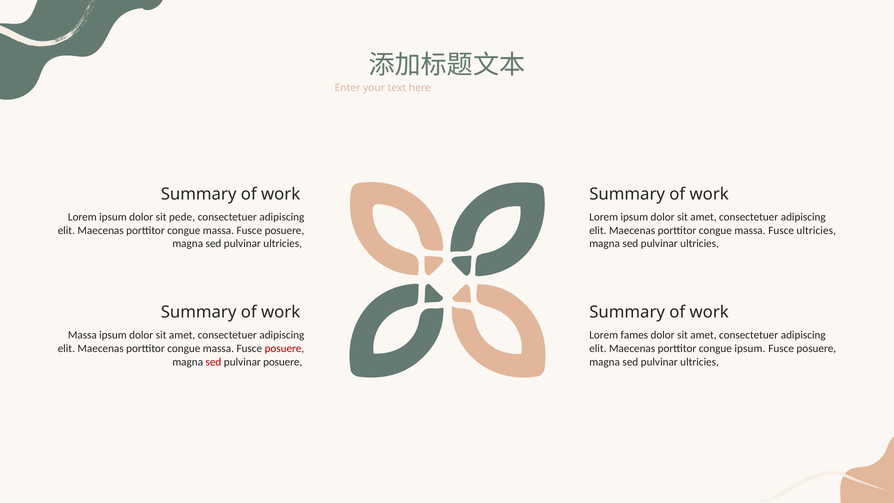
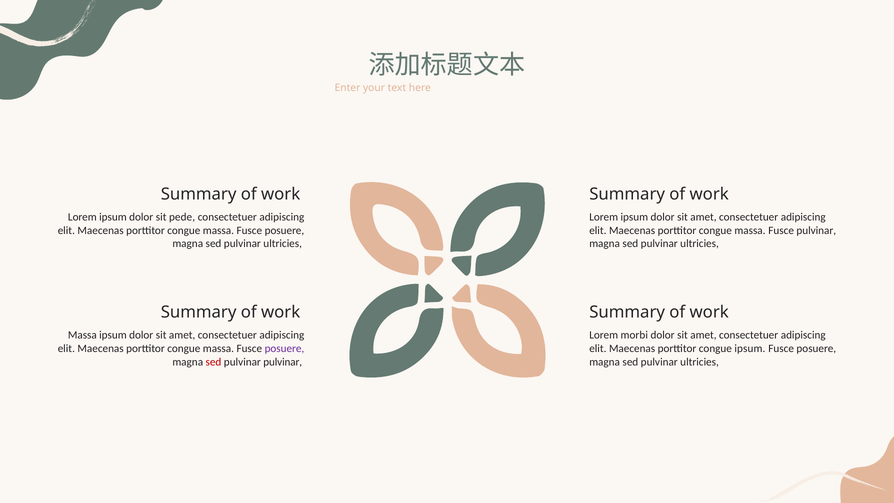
Fusce ultricies: ultricies -> pulvinar (816, 230)
fames: fames -> morbi (634, 335)
posuere colour: red -> purple (284, 348)
pulvinar posuere: posuere -> pulvinar (283, 362)
